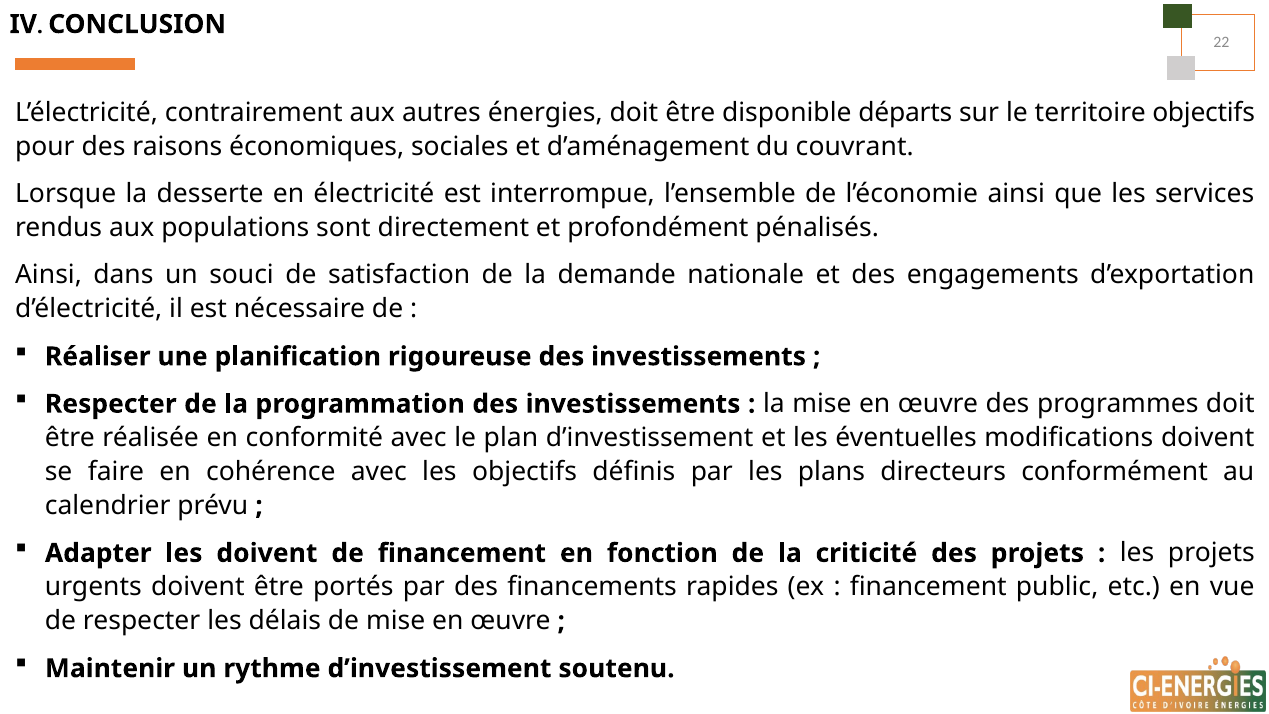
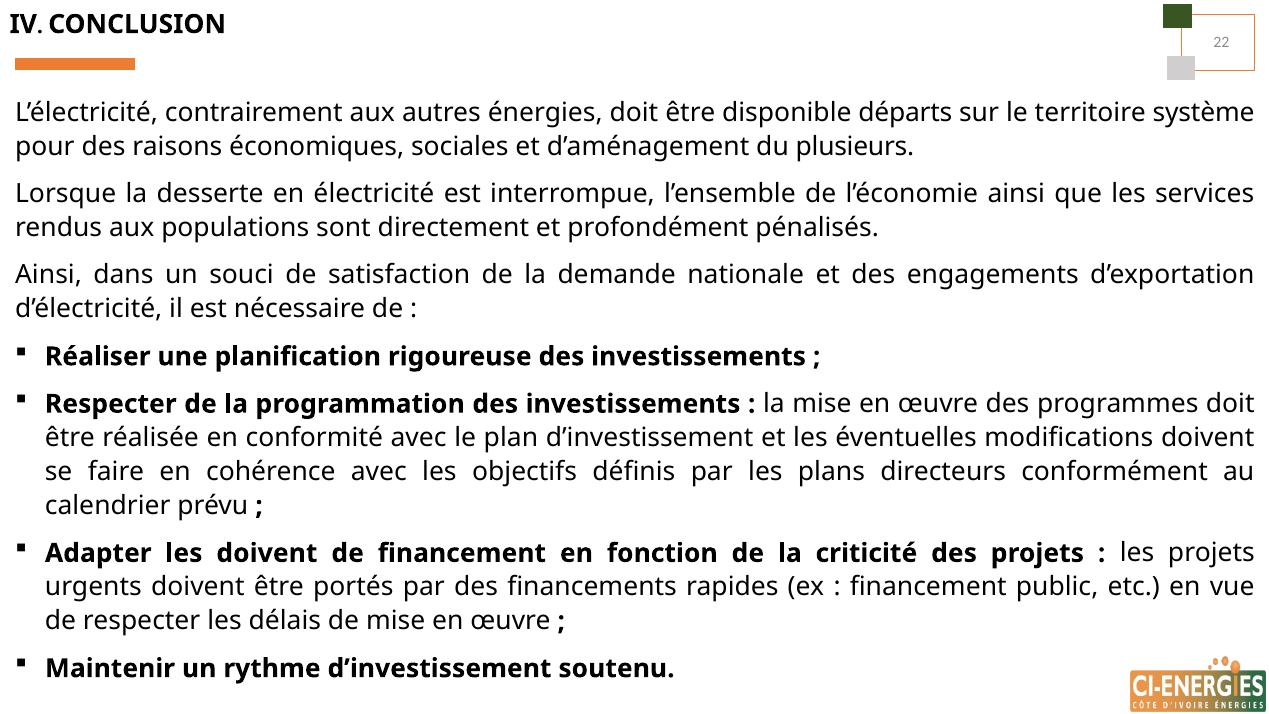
territoire objectifs: objectifs -> système (1204, 113)
couvrant: couvrant -> plusieurs (855, 147)
